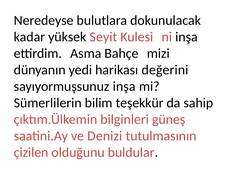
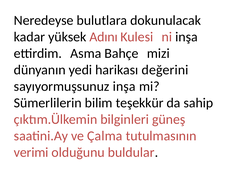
Seyit: Seyit -> Adını (104, 37)
Denizi: Denizi -> Çalma (105, 136)
çizilen: çizilen -> verimi (31, 153)
